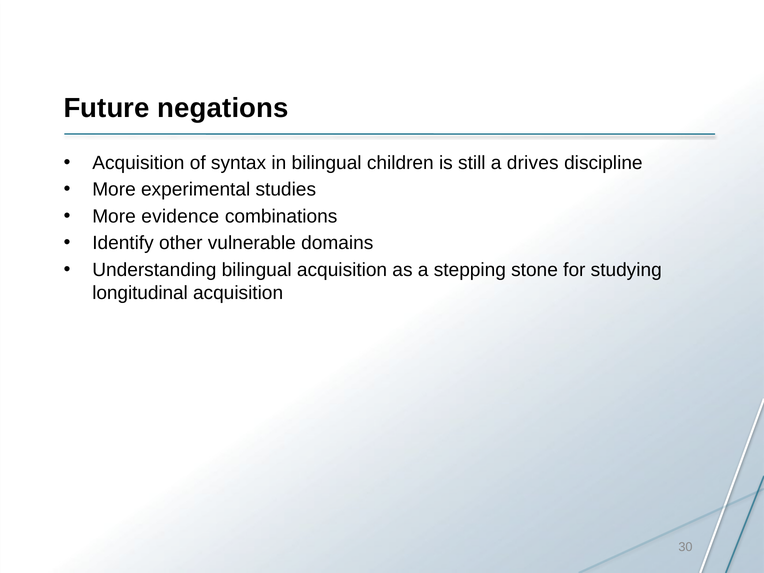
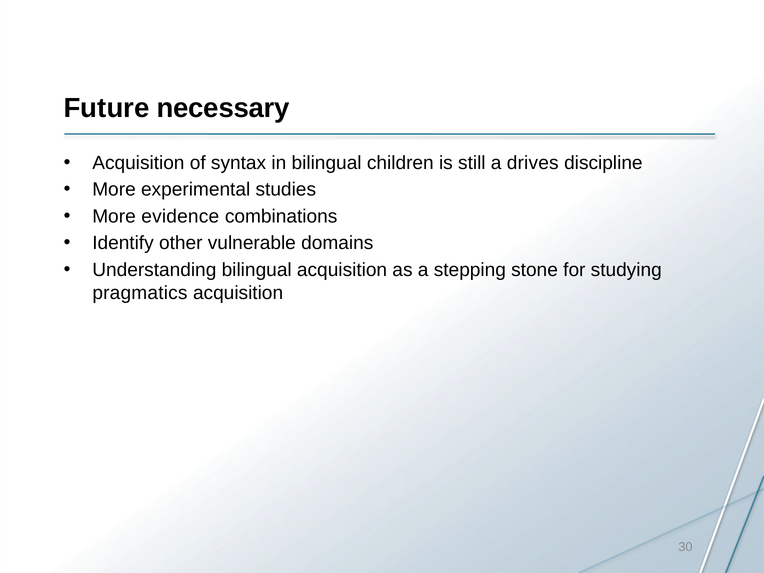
negations: negations -> necessary (223, 108)
longitudinal: longitudinal -> pragmatics (140, 293)
